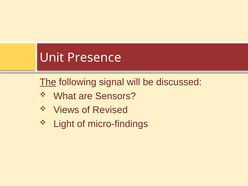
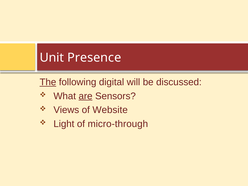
signal: signal -> digital (112, 82)
are underline: none -> present (86, 96)
Revised: Revised -> Website (110, 110)
micro-findings: micro-findings -> micro-through (118, 124)
